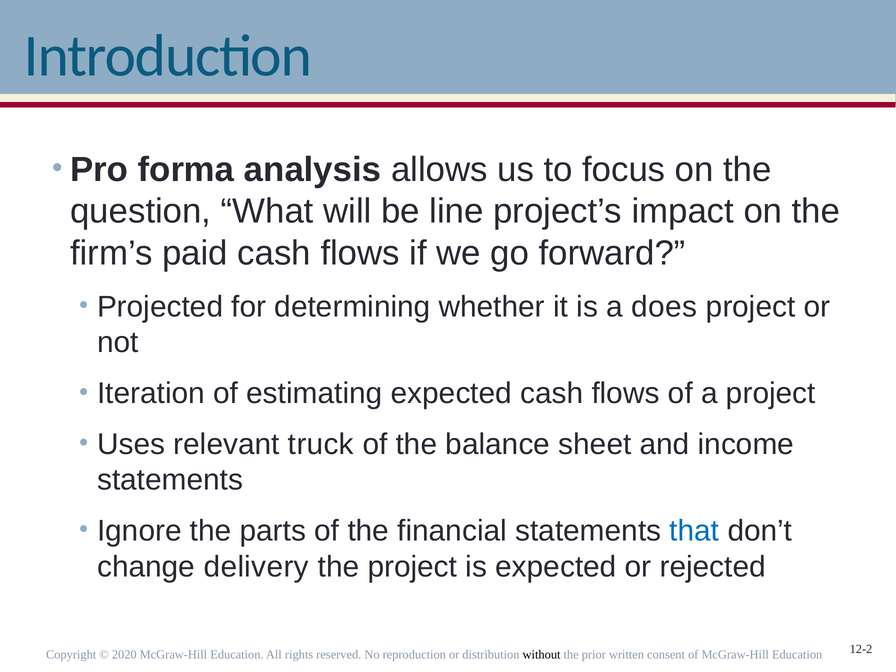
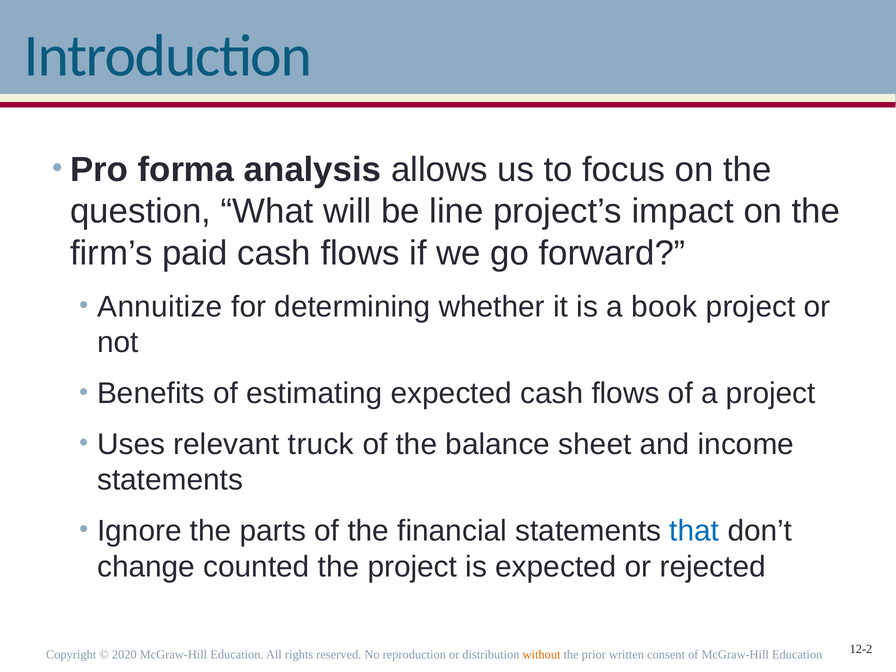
Projected: Projected -> Annuitize (160, 307)
does: does -> book (664, 307)
Iteration: Iteration -> Benefits (151, 393)
delivery: delivery -> counted (256, 567)
without colour: black -> orange (542, 655)
